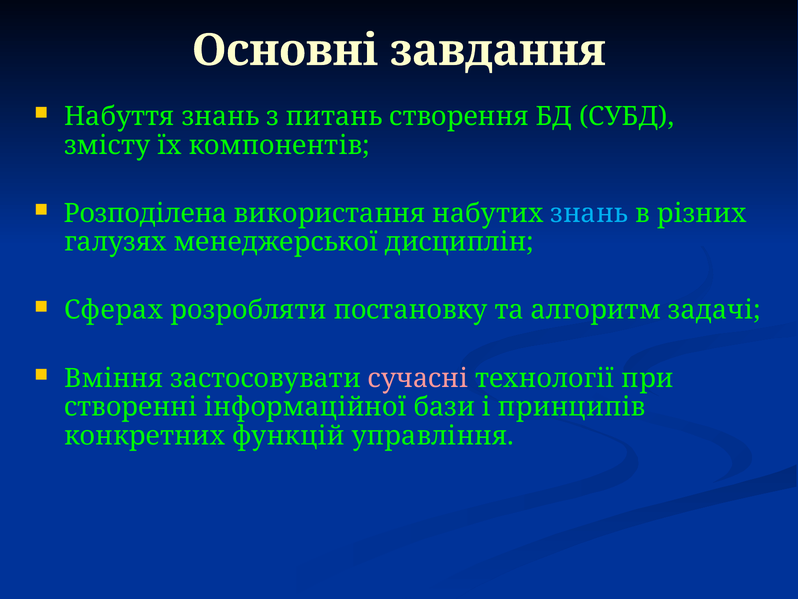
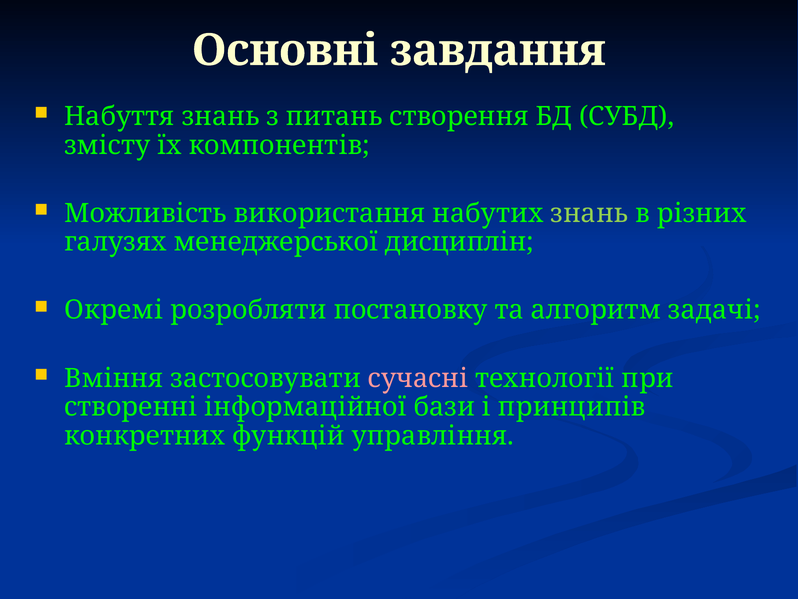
Розподілена: Розподілена -> Можливість (145, 213)
знань colour: light blue -> light green (589, 213)
Сферах: Сферах -> Окремі (114, 310)
